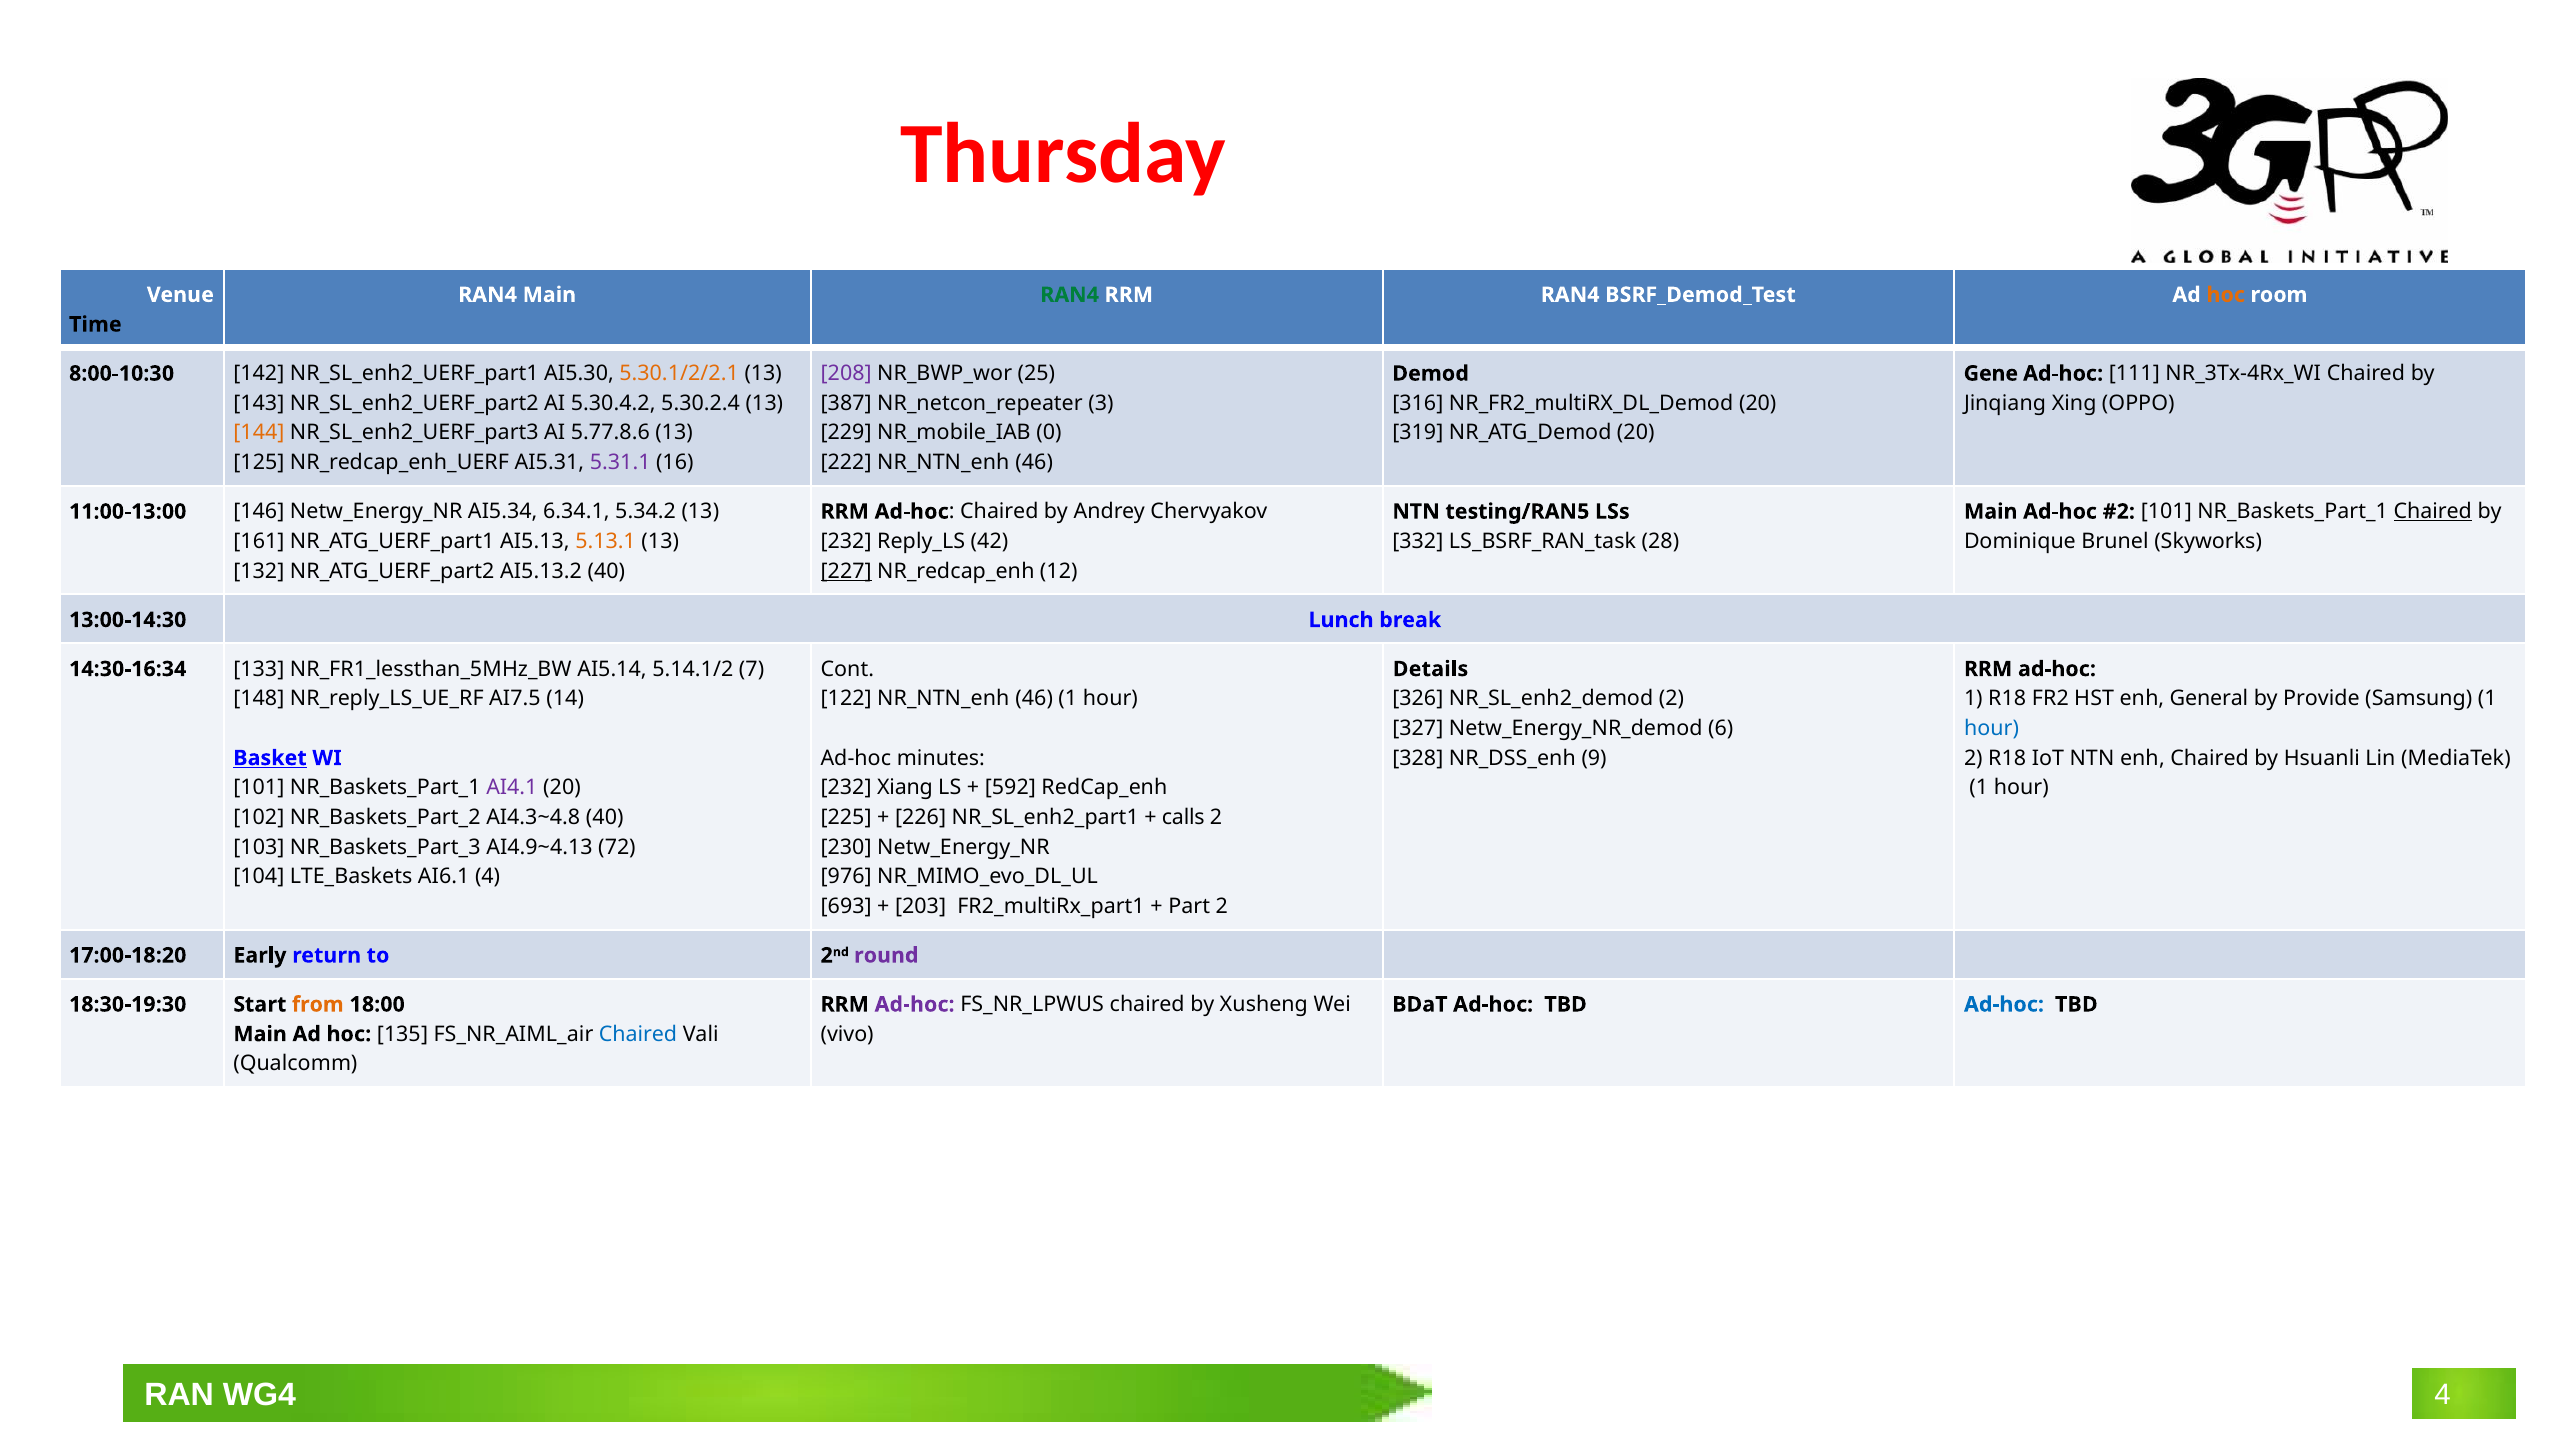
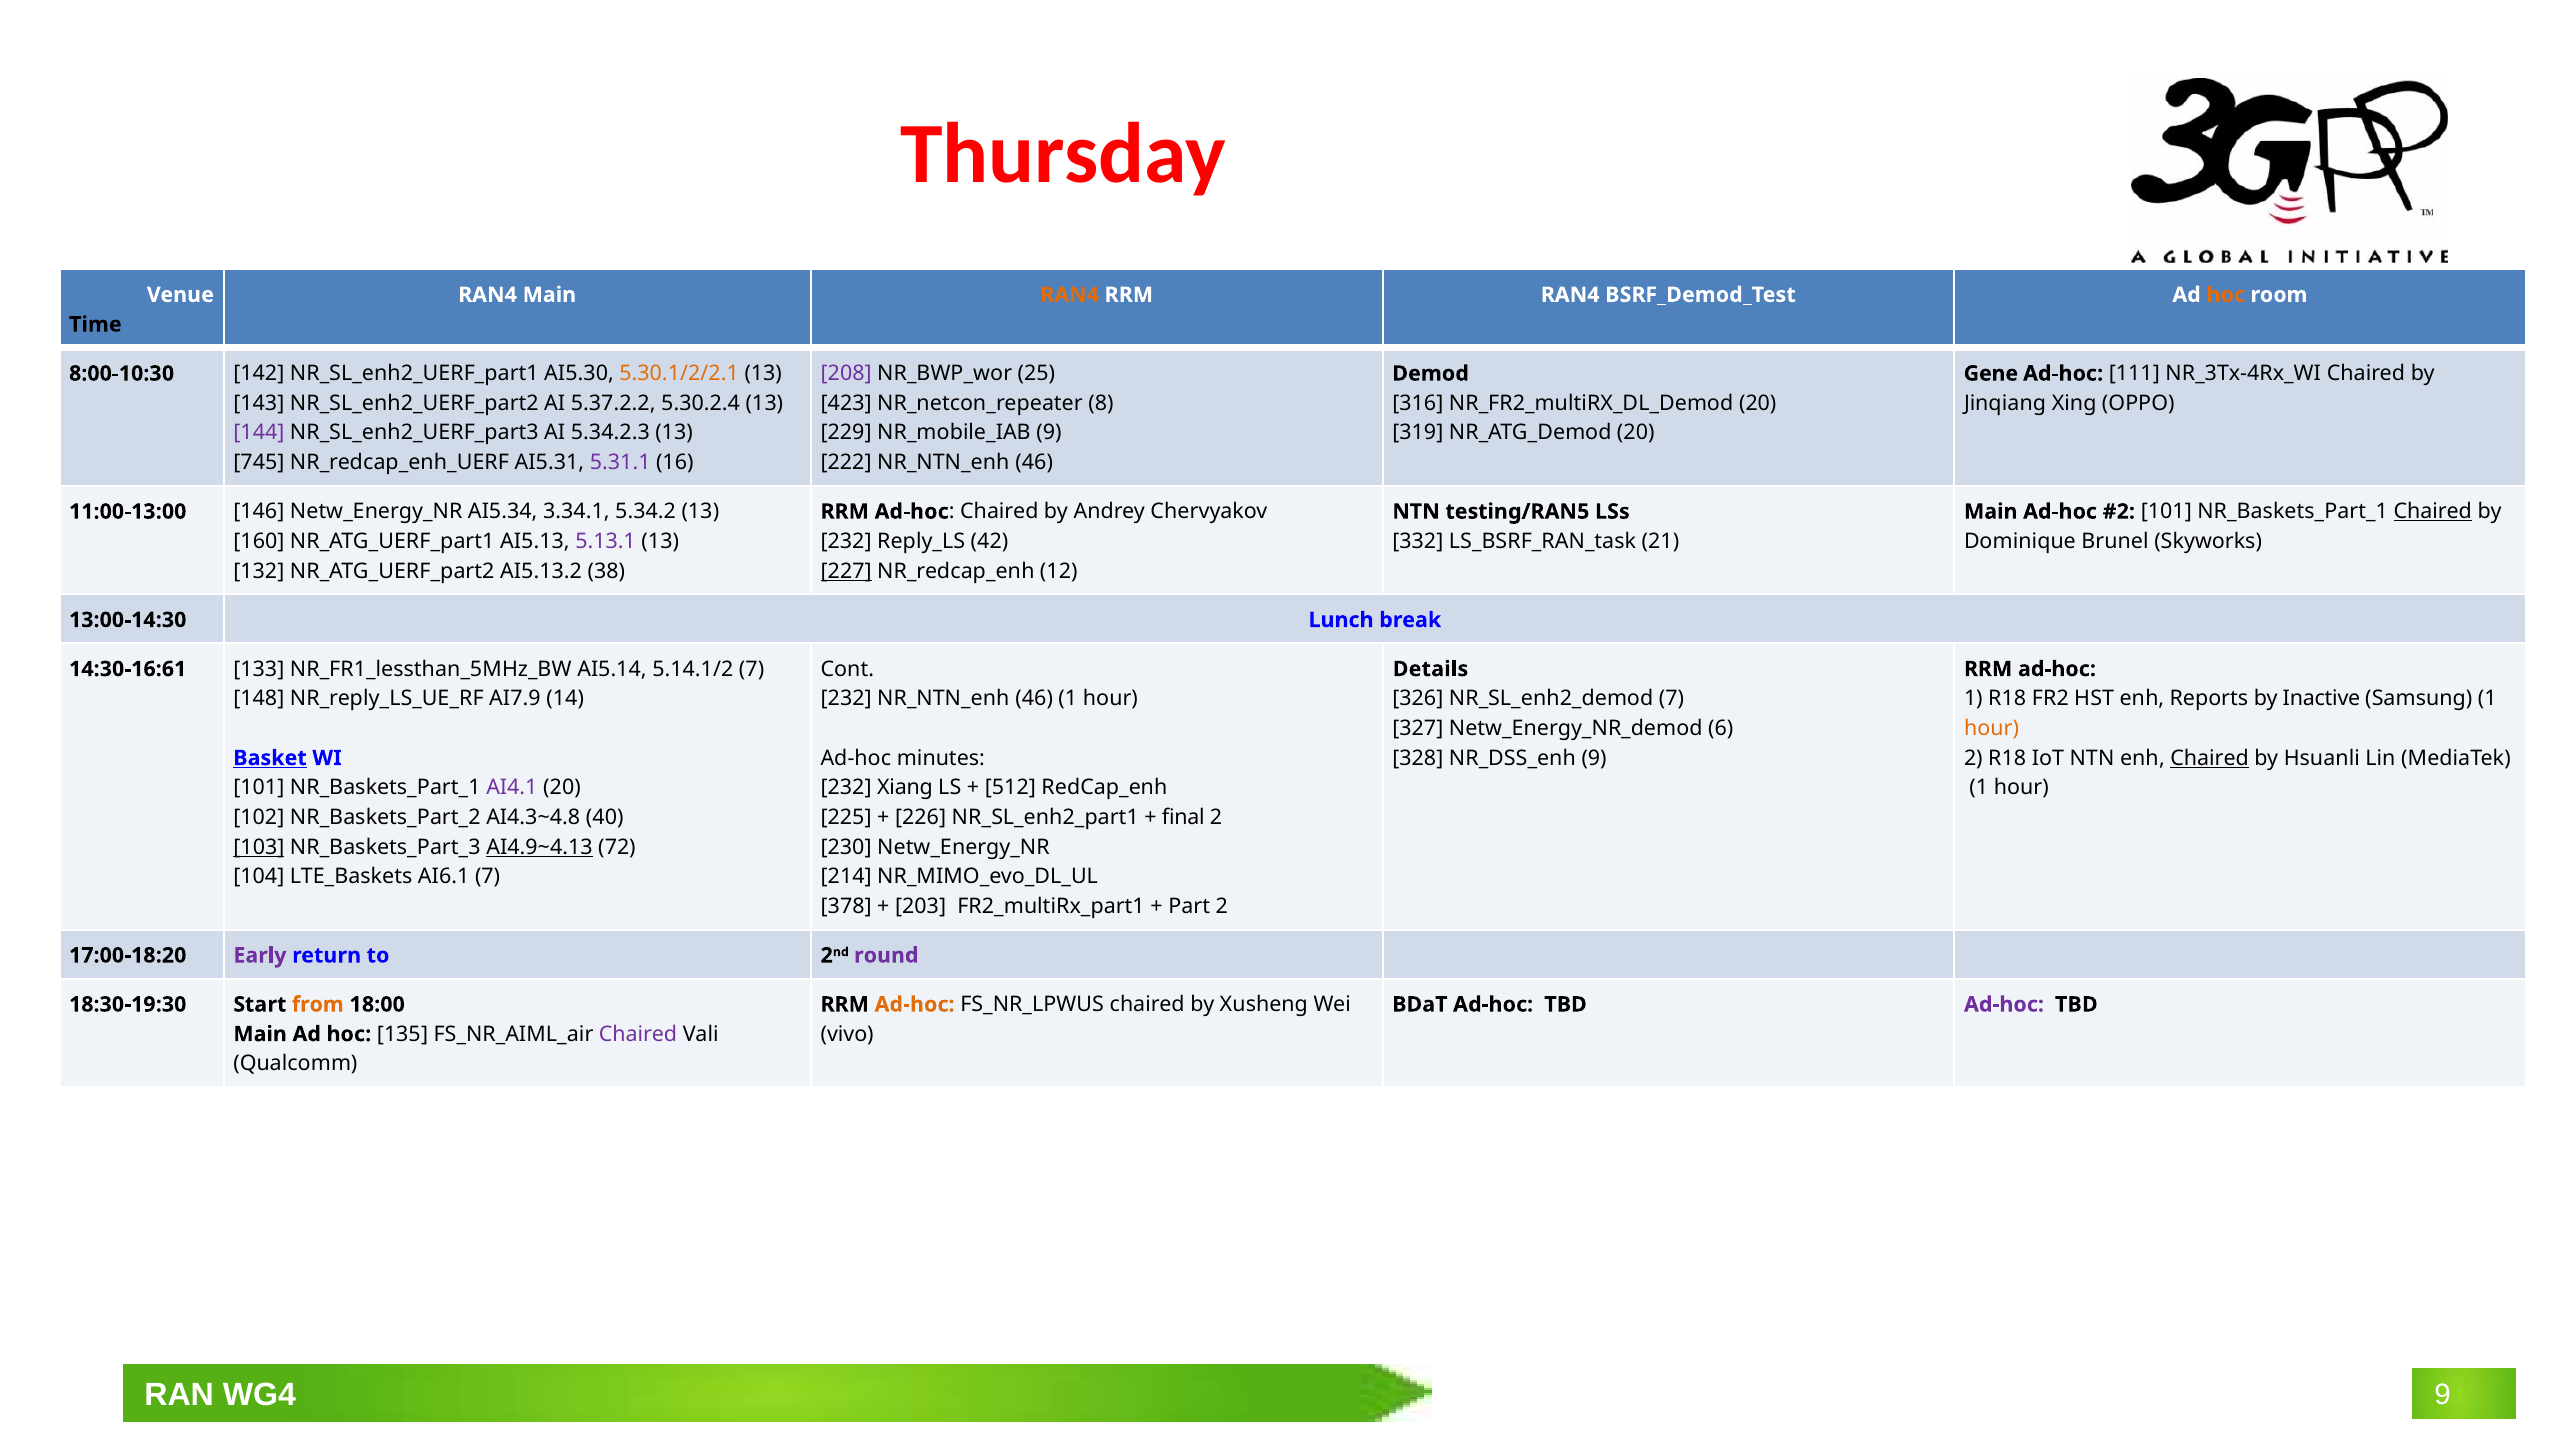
RAN4 colour: green -> orange (1070, 295)
5.30.4.2: 5.30.4.2 -> 5.37.2.2 (613, 403)
387: 387 -> 423 (846, 403)
3: 3 -> 8 (1101, 403)
144 colour: orange -> purple (259, 433)
5.77.8.6: 5.77.8.6 -> 5.34.2.3 (610, 433)
0: 0 -> 9 (1049, 433)
125: 125 -> 745 (259, 463)
6.34.1: 6.34.1 -> 3.34.1 (576, 512)
161: 161 -> 160 (259, 541)
5.13.1 colour: orange -> purple (606, 541)
28: 28 -> 21 (1660, 541)
AI5.13.2 40: 40 -> 38 (606, 571)
14:30-16:34: 14:30-16:34 -> 14:30-16:61 (128, 669)
AI7.5: AI7.5 -> AI7.9 (515, 699)
122: 122 -> 232 (846, 699)
2: 2 -> 7 (1671, 699)
General: General -> Reports (2209, 699)
Provide: Provide -> Inactive (2322, 699)
hour colour: blue -> orange (1991, 728)
Chaired underline: none -> present (2210, 758)
592: 592 -> 512 (1010, 788)
calls: calls -> final (1183, 817)
103 underline: none -> present (259, 847)
AI4.9~4.13 underline: none -> present (539, 847)
AI6.1 4: 4 -> 7 (488, 877)
976: 976 -> 214 (846, 877)
693: 693 -> 378 (846, 906)
Early colour: black -> purple (260, 955)
Ad-hoc colour: purple -> orange (915, 1004)
Ad-hoc colour: blue -> purple (2004, 1004)
Chaired colour: blue -> purple (638, 1034)
4: 4 -> 9 (2443, 1395)
